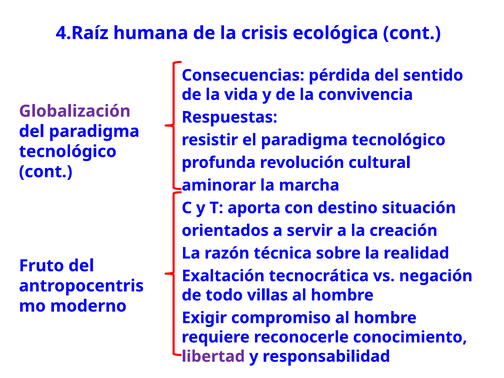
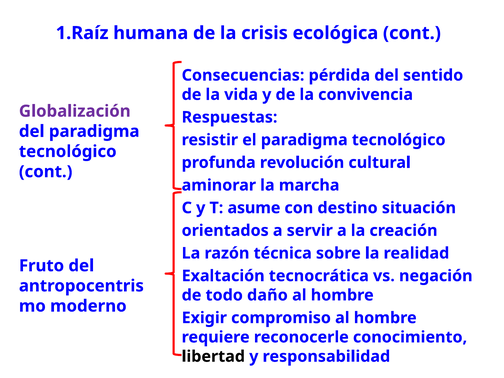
4.Raíz: 4.Raíz -> 1.Raíz (82, 33)
aporta: aporta -> asume (254, 208)
villas: villas -> daño (267, 295)
libertad colour: purple -> black (213, 356)
